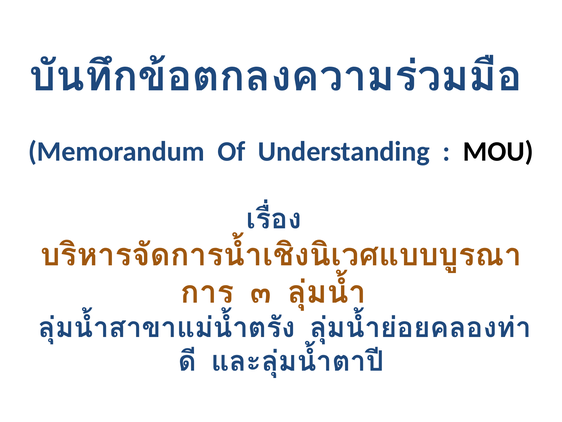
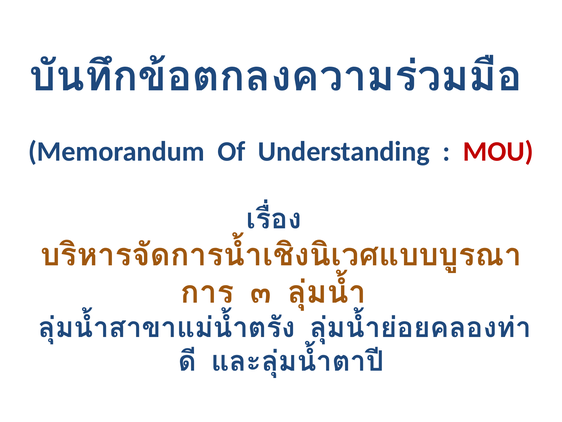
MOU colour: black -> red (498, 151)
